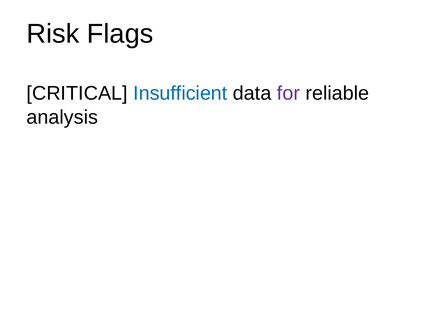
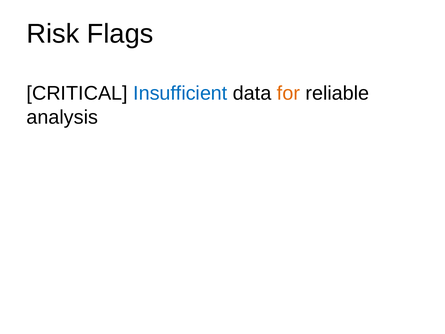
for colour: purple -> orange (288, 93)
